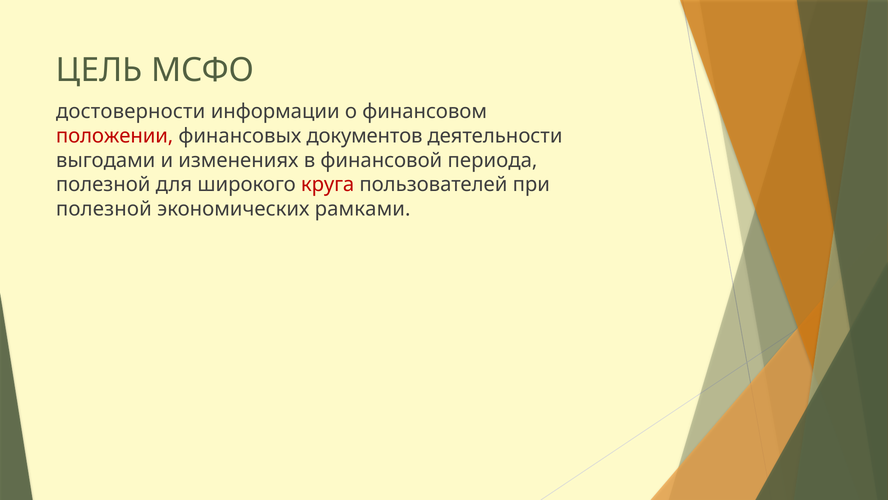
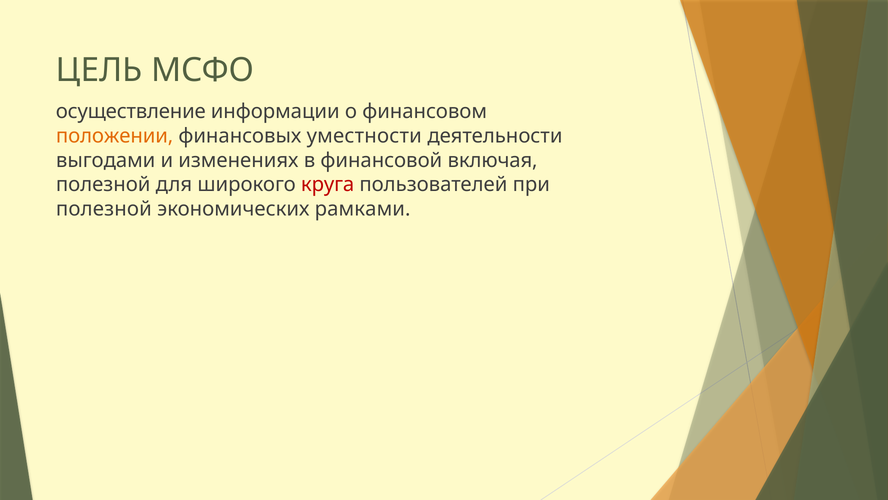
достоверности: достоверности -> осуществление (131, 111)
положении colour: red -> orange (115, 136)
документов: документов -> уместности (364, 136)
периода: периода -> включая (493, 160)
